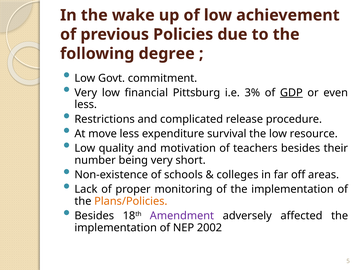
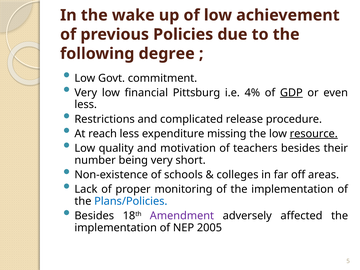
3%: 3% -> 4% (252, 93)
move: move -> reach (103, 134)
survival: survival -> missing (227, 134)
resource underline: none -> present (314, 134)
Plans/Policies colour: orange -> blue (131, 201)
2002: 2002 -> 2005 (209, 228)
